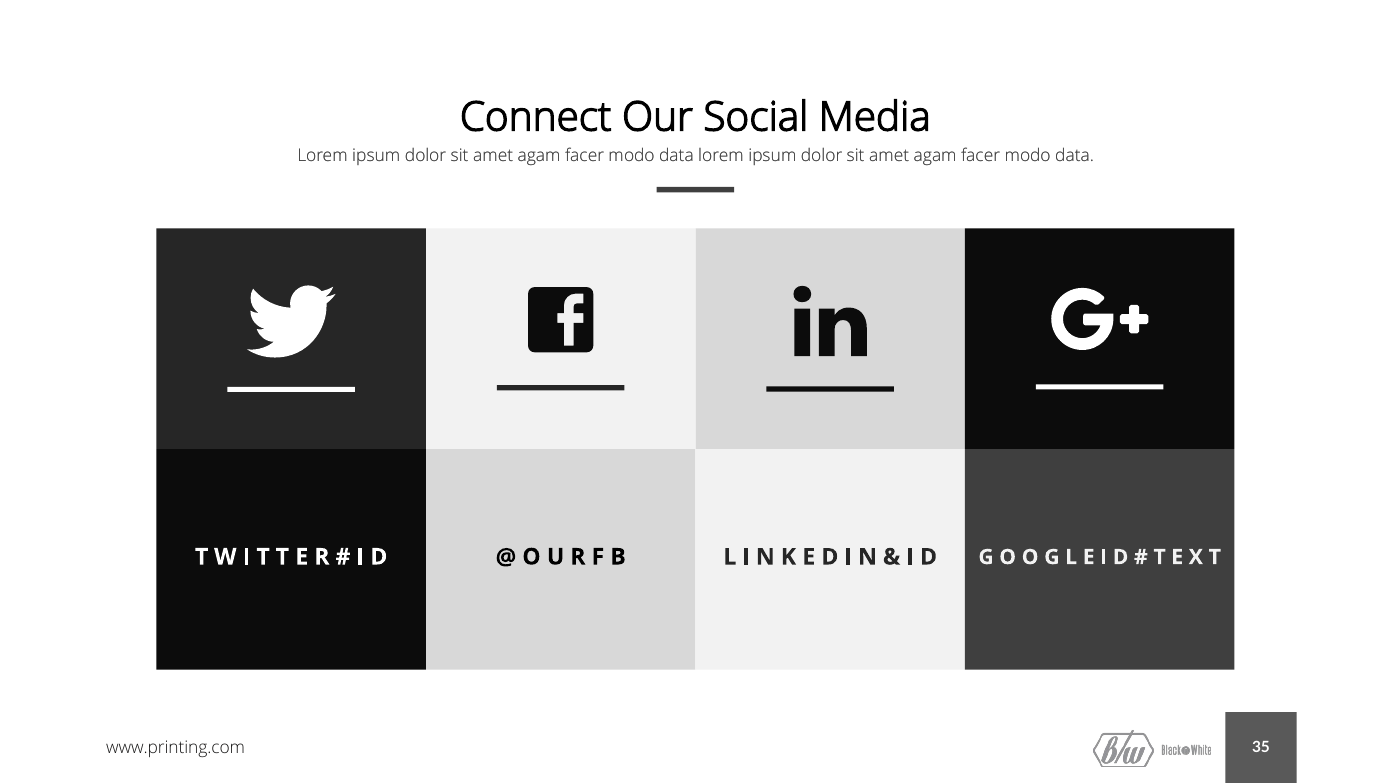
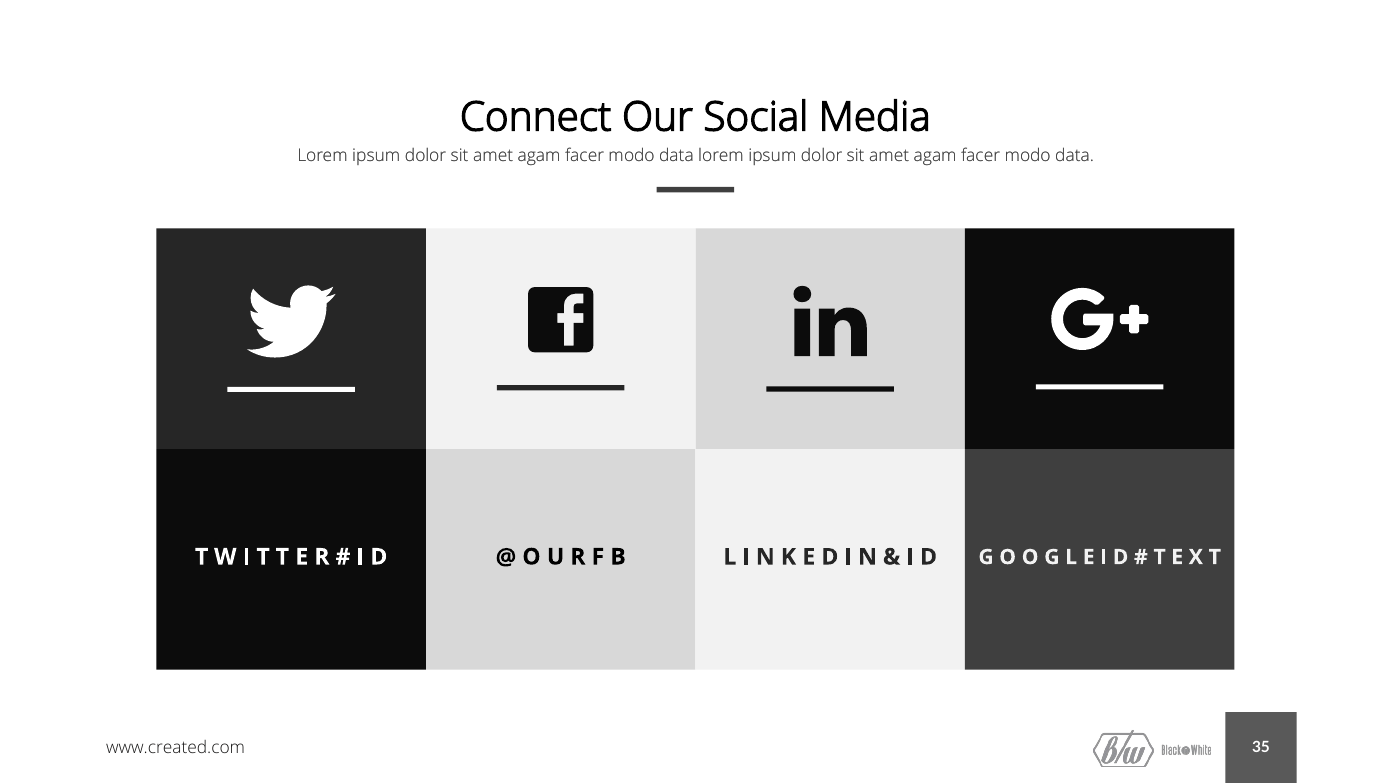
www.printing.com: www.printing.com -> www.created.com (176, 747)
